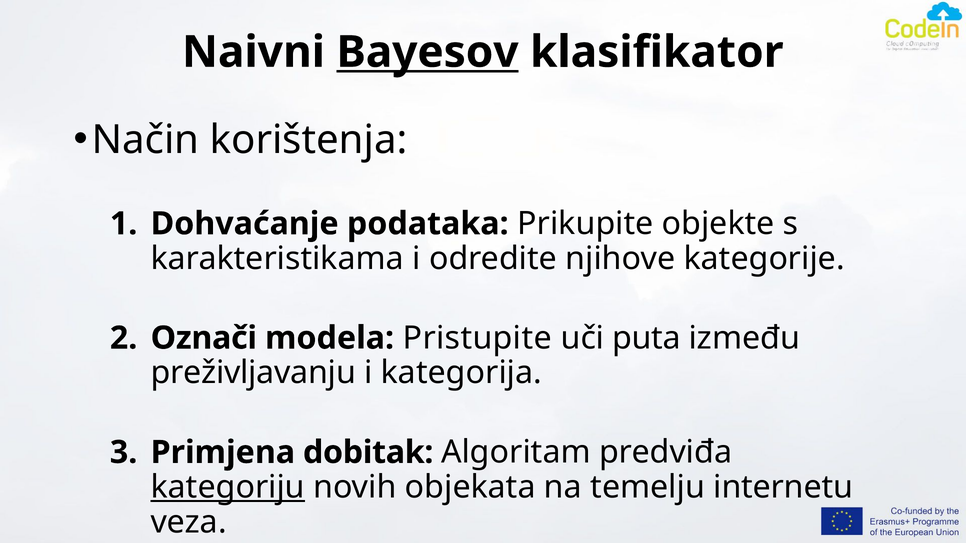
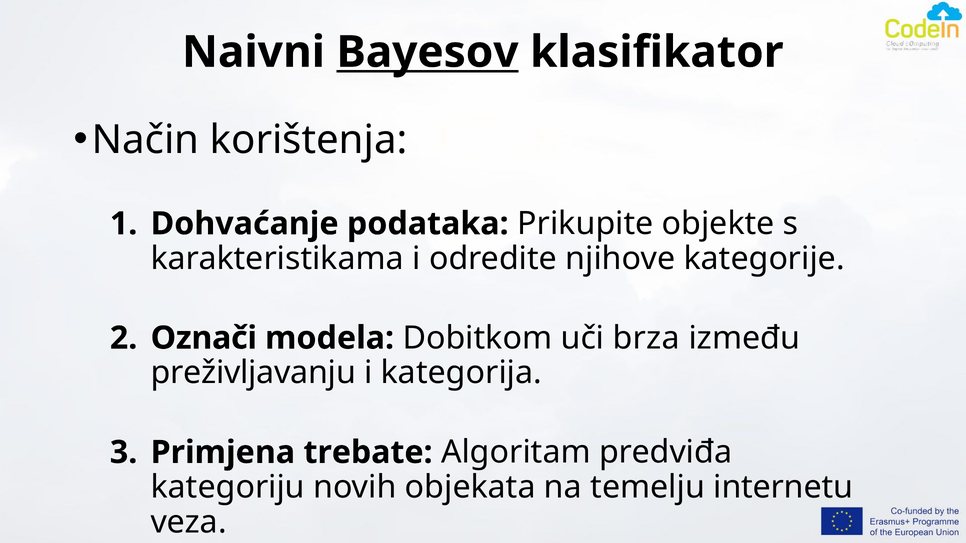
Pristupite: Pristupite -> Dobitkom (477, 338)
puta: puta -> brza (646, 338)
dobitak: dobitak -> trebate (368, 453)
kategoriju underline: present -> none (228, 487)
